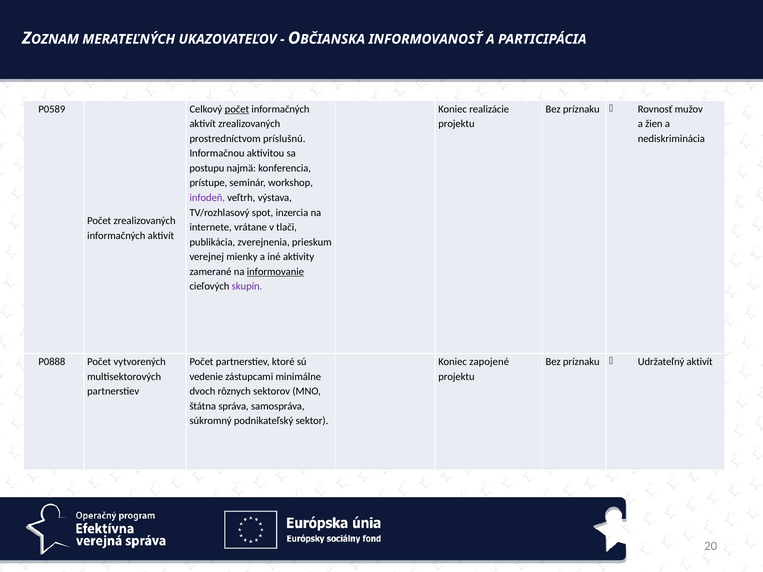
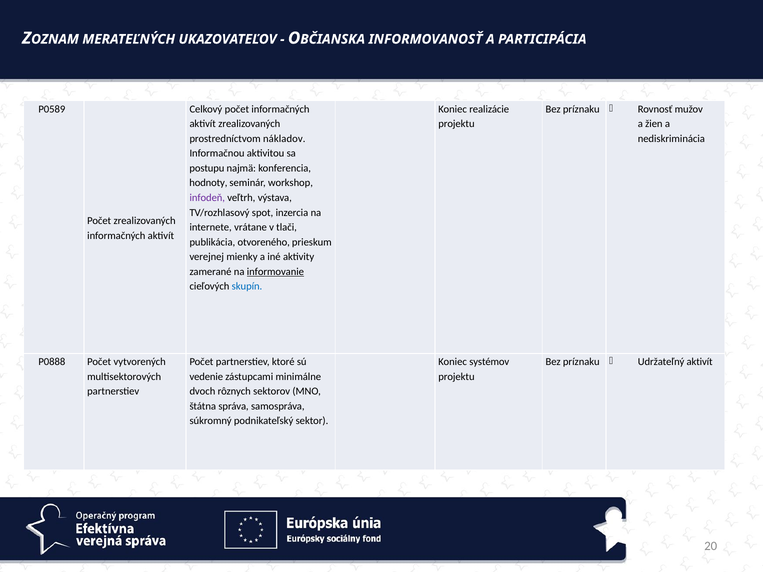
počet underline: present -> none (237, 109)
príslušnú: príslušnú -> nákladov (284, 139)
prístupe: prístupe -> hodnoty (208, 183)
zverejnenia: zverejnenia -> otvoreného (264, 242)
skupín colour: purple -> blue (247, 287)
zapojené: zapojené -> systémov (489, 362)
